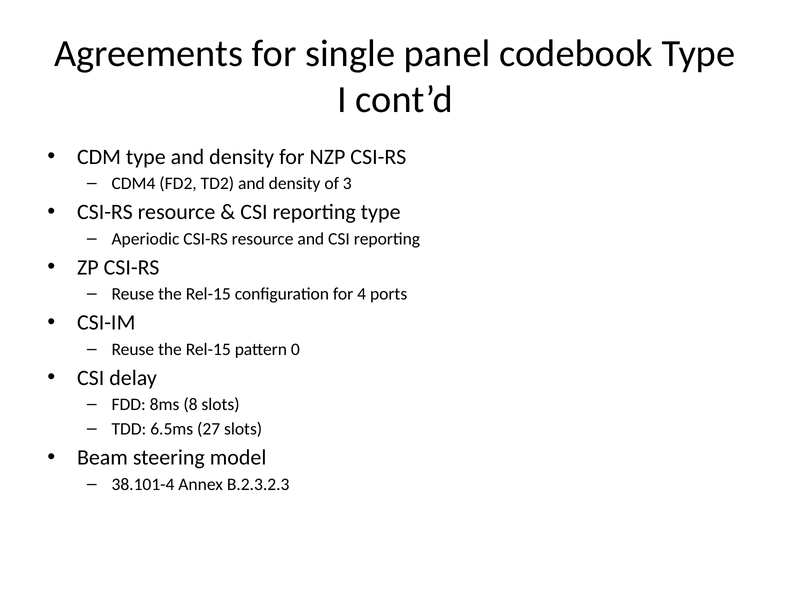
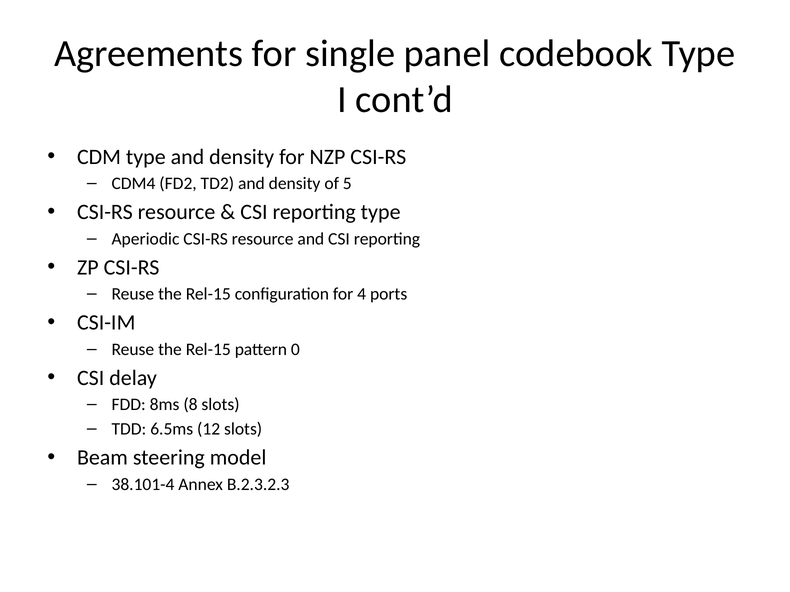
3: 3 -> 5 (347, 184)
27: 27 -> 12 (209, 430)
